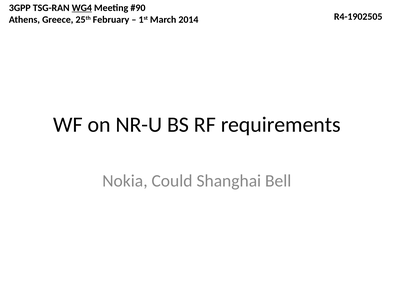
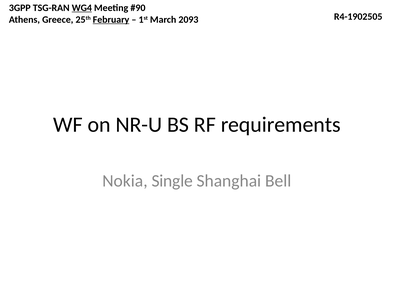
February underline: none -> present (111, 20)
2014: 2014 -> 2093 (188, 20)
Could: Could -> Single (172, 181)
